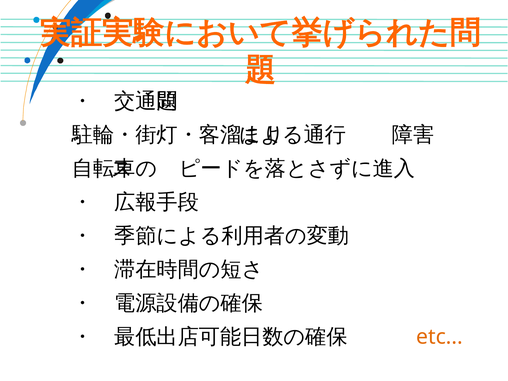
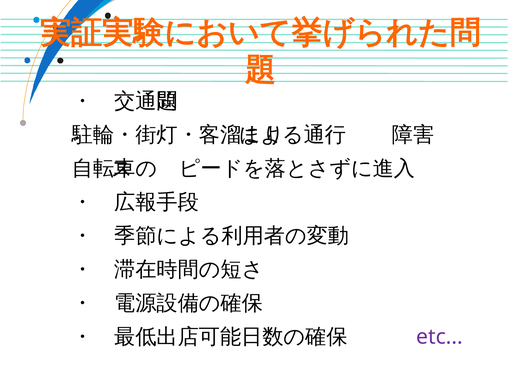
etc colour: orange -> purple (439, 337)
